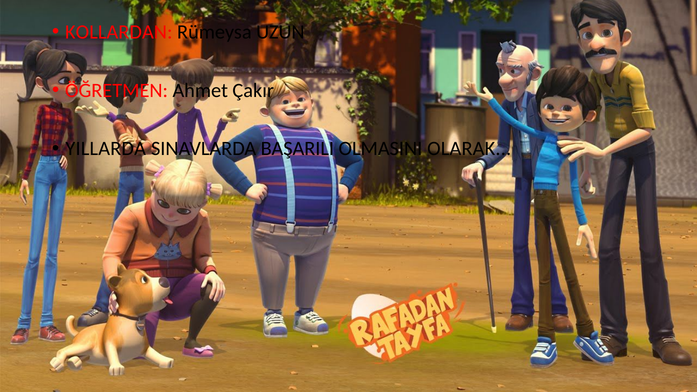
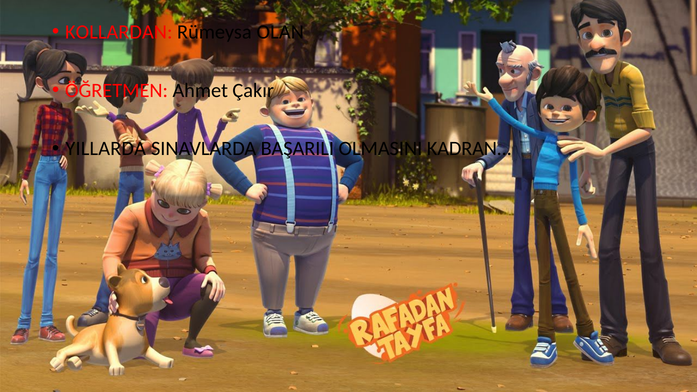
UZUN: UZUN -> OLAN (280, 32)
OLARAK: OLARAK -> KADRAN (469, 149)
